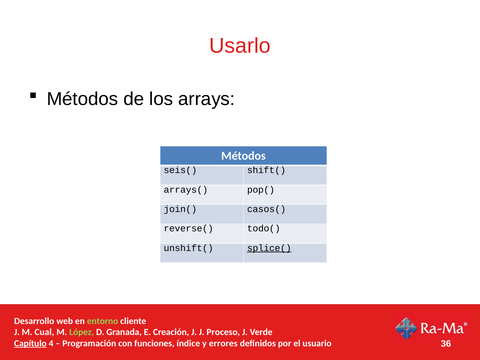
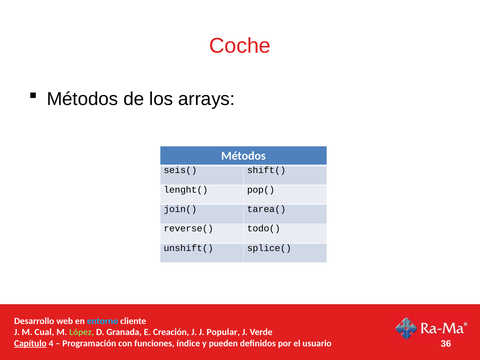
Usarlo: Usarlo -> Coche (240, 46)
arrays(: arrays( -> lenght( (186, 190)
casos(: casos( -> tarea( (266, 209)
splice( underline: present -> none (269, 248)
entorno colour: light green -> light blue (103, 321)
Proceso: Proceso -> Popular (223, 332)
errores: errores -> pueden (223, 343)
